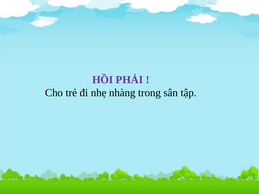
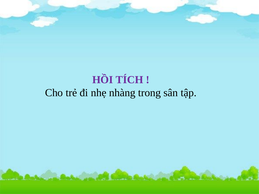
PHẢI: PHẢI -> TÍCH (129, 80)
